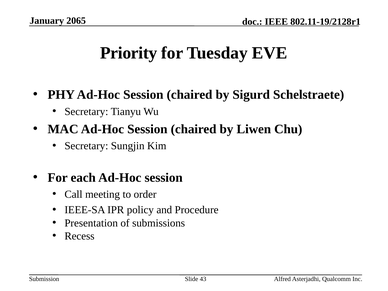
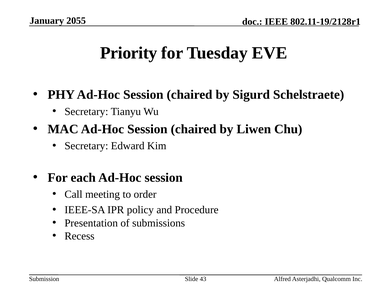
2065: 2065 -> 2055 (76, 21)
Sungjin: Sungjin -> Edward (128, 146)
